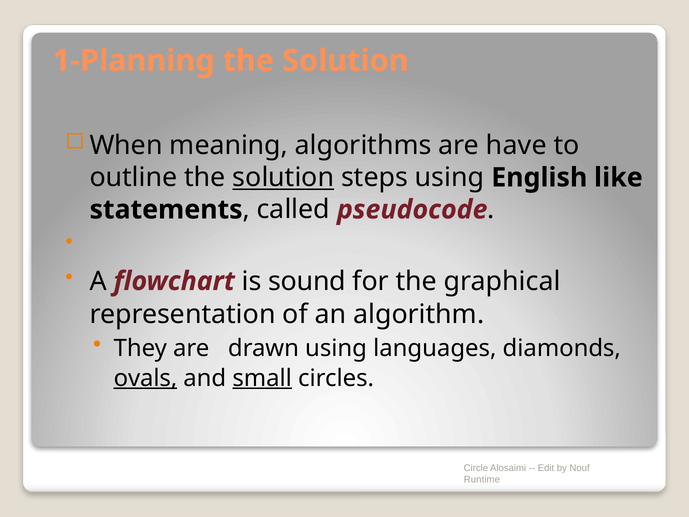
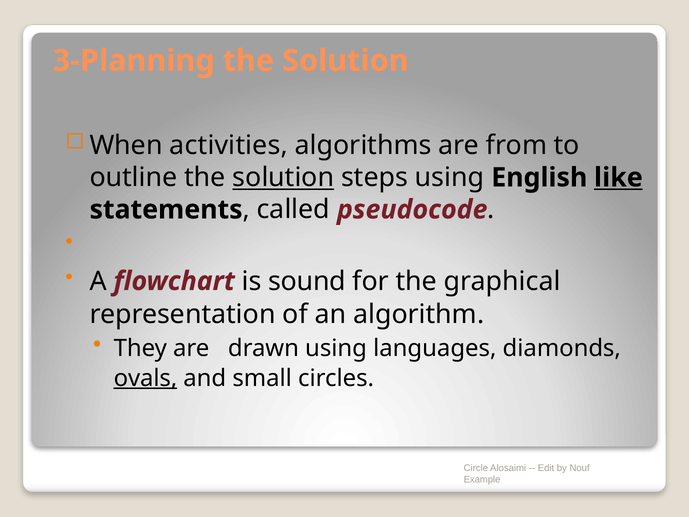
1-Planning: 1-Planning -> 3-Planning (134, 61)
meaning: meaning -> activities (229, 145)
have: have -> from (517, 145)
like underline: none -> present (618, 177)
small underline: present -> none (262, 378)
Runtime: Runtime -> Example (482, 479)
